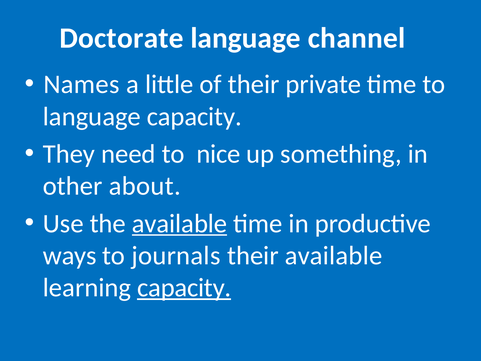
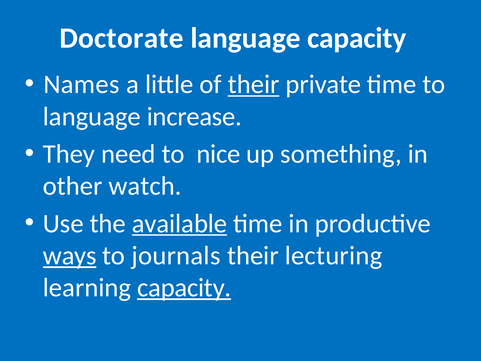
language channel: channel -> capacity (357, 38)
their underline: none -> present (254, 84)
language capacity: capacity -> increase (194, 117)
about: about -> watch (145, 186)
ways underline: none -> present (70, 255)
their available: available -> lecturing (334, 255)
